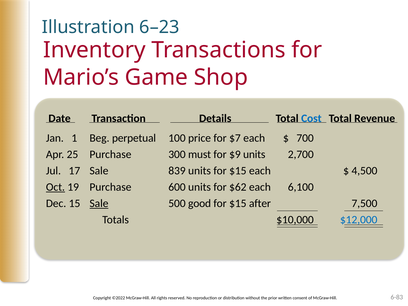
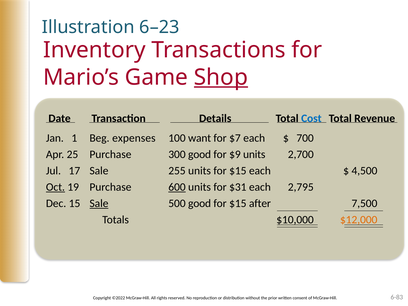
Shop underline: none -> present (221, 77)
perpetual: perpetual -> expenses (134, 138)
price: price -> want (200, 138)
300 must: must -> good (200, 154)
839: 839 -> 255 (177, 171)
600 underline: none -> present (177, 187)
$62: $62 -> $31 (238, 187)
6,100: 6,100 -> 2,795 (301, 187)
$12,000 colour: blue -> orange (359, 220)
